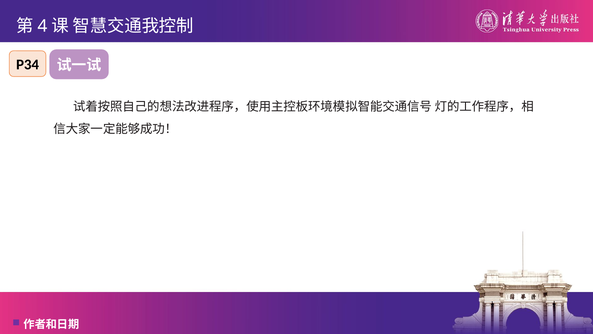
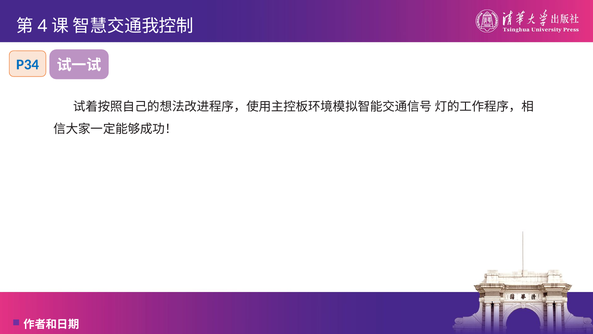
P34 colour: black -> blue (28, 65)
